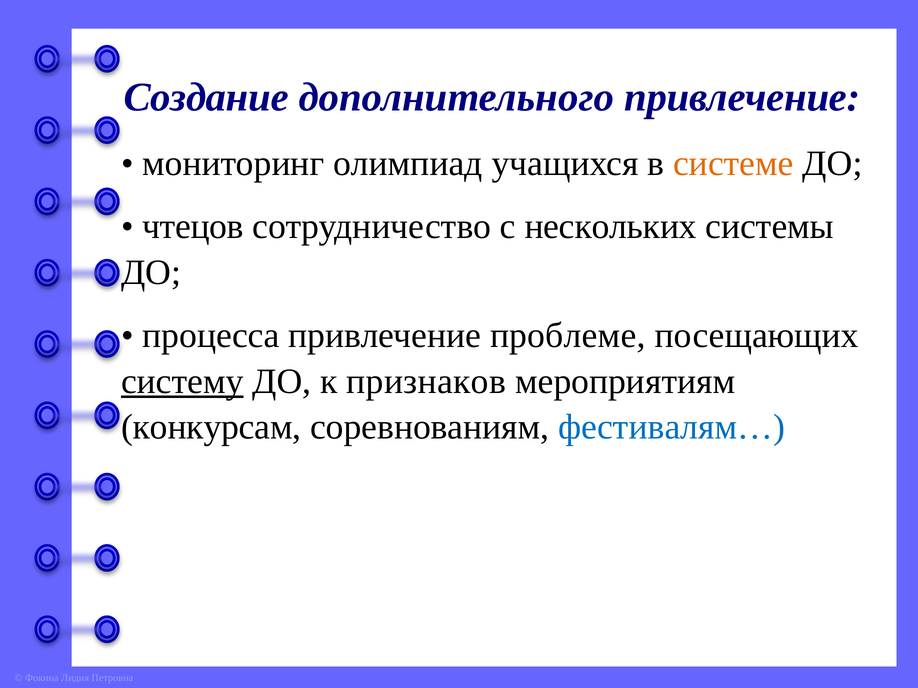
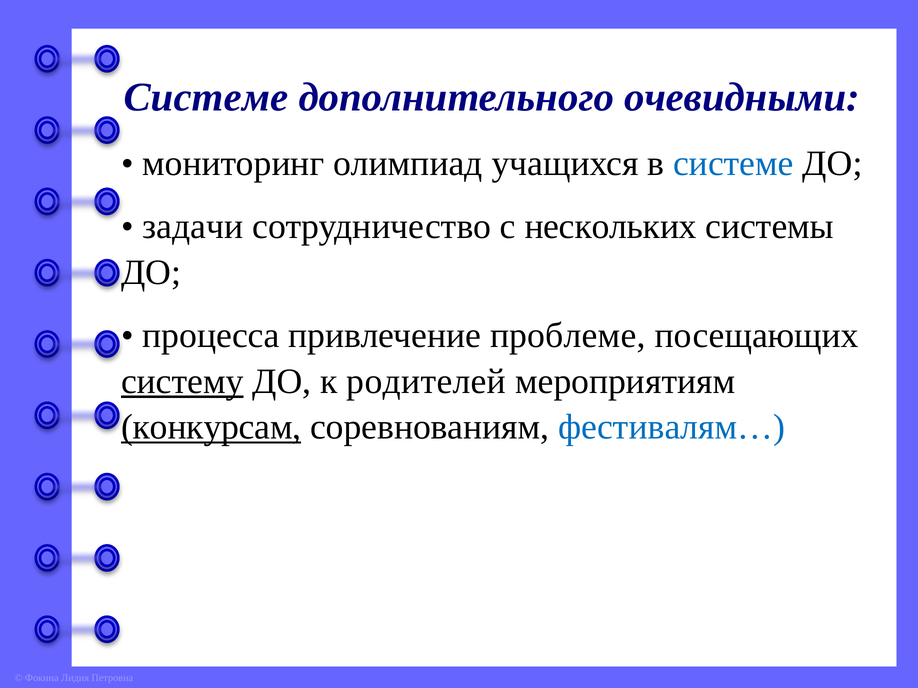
Создание: Создание -> Системе (206, 98)
дополнительного привлечение: привлечение -> очевидными (742, 98)
системе colour: orange -> blue (733, 163)
чтецов: чтецов -> задачи (193, 227)
признаков: признаков -> родителей (426, 382)
конкурсам underline: none -> present (211, 427)
